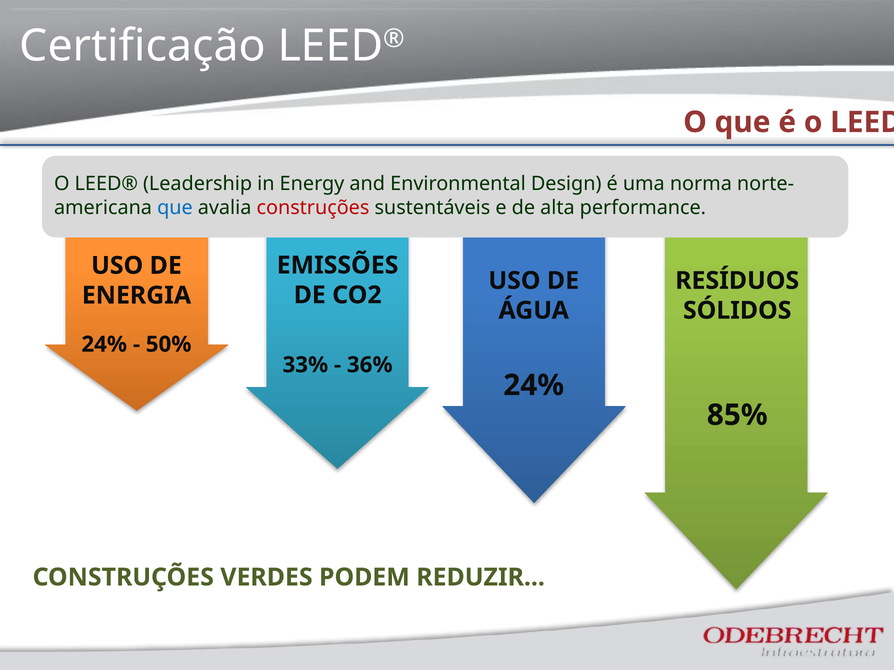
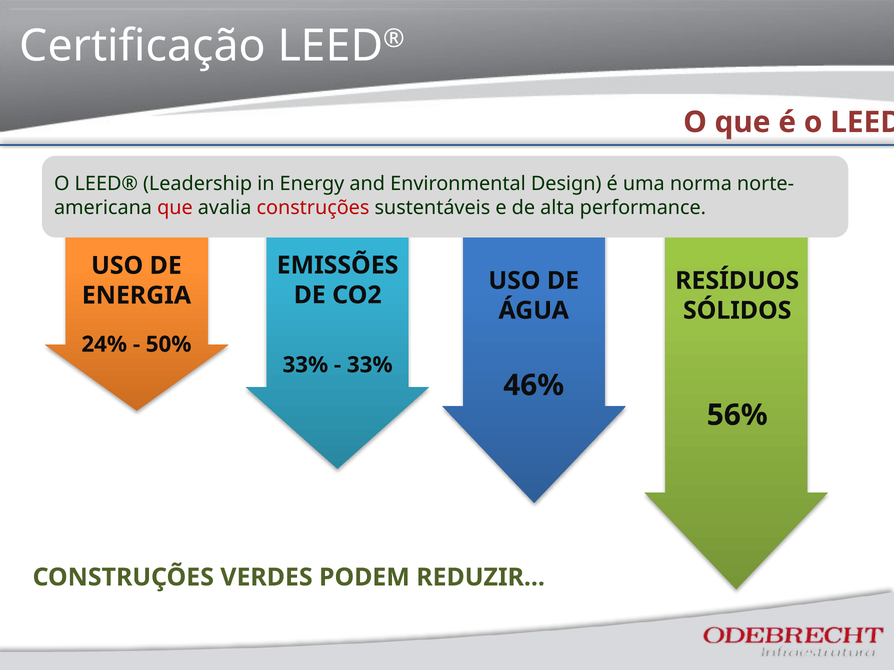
que colour: blue -> red (175, 208)
36%: 36% -> 33% (370, 365)
24%: 24% -> 46% (534, 386)
85%: 85% -> 56% (737, 415)
